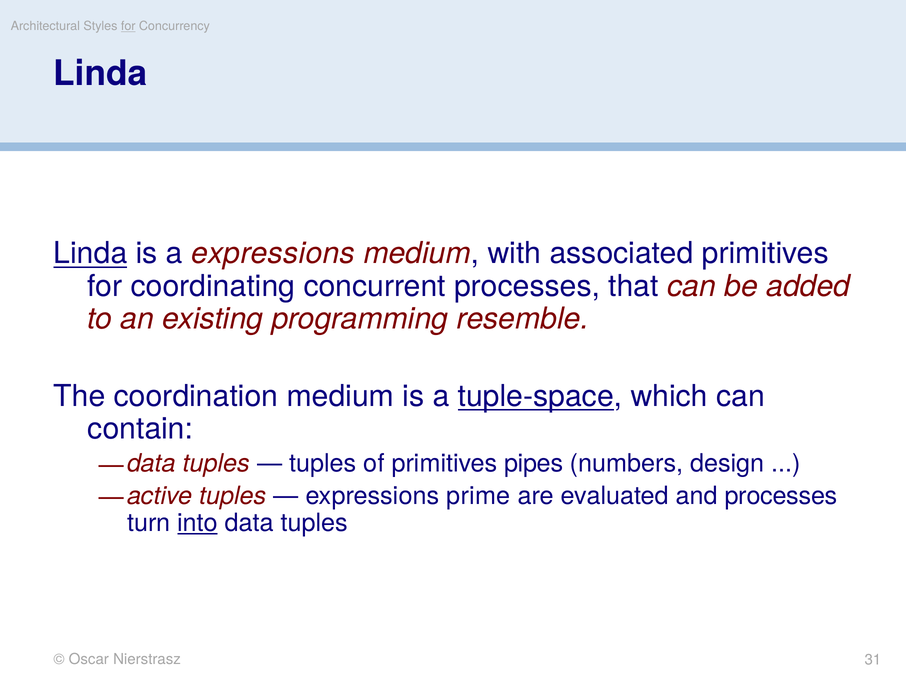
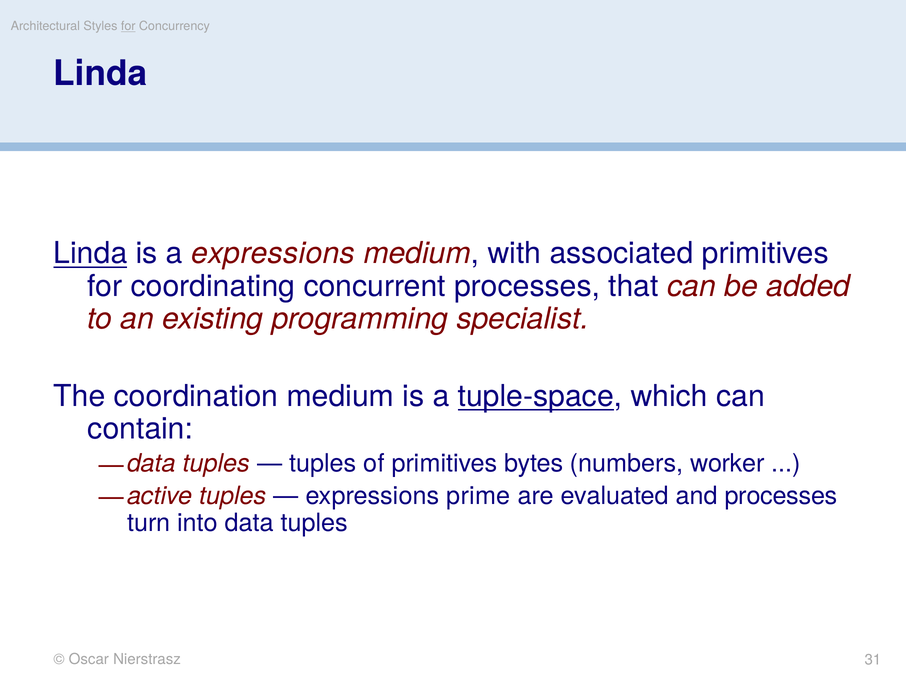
resemble: resemble -> specialist (523, 318)
pipes: pipes -> bytes (534, 463)
design: design -> worker (727, 463)
into underline: present -> none (198, 523)
